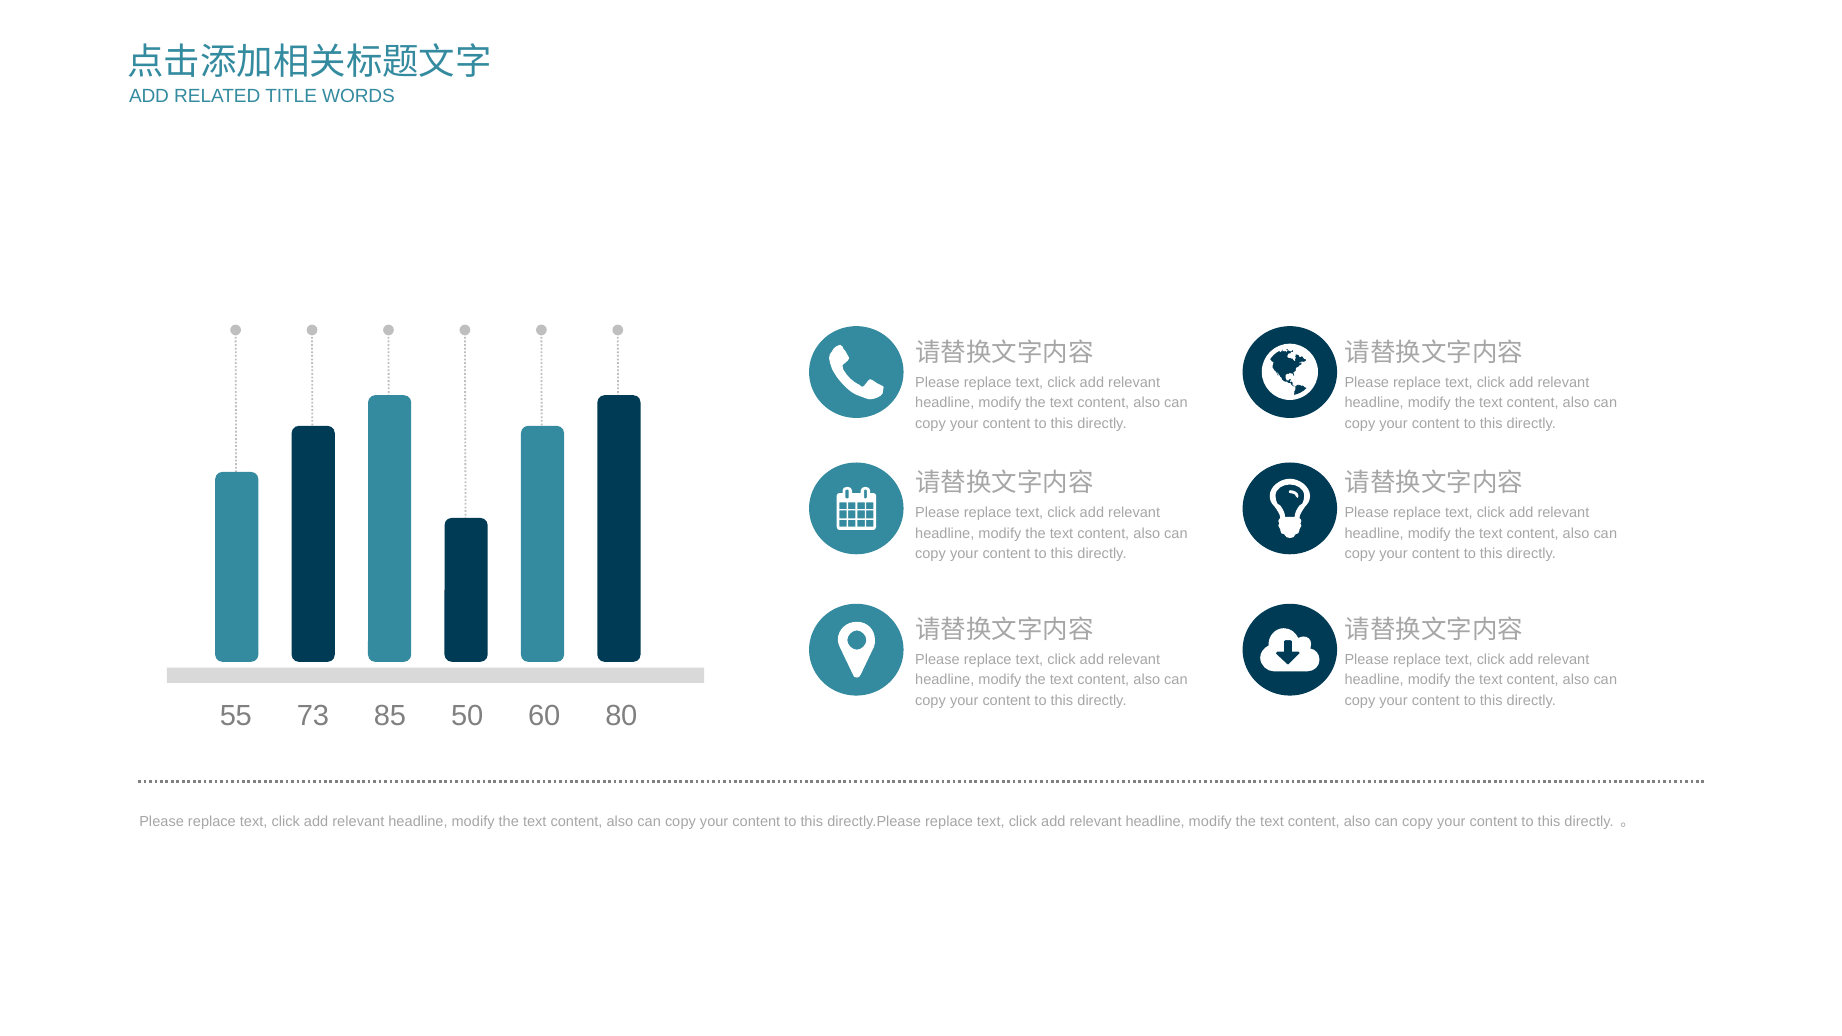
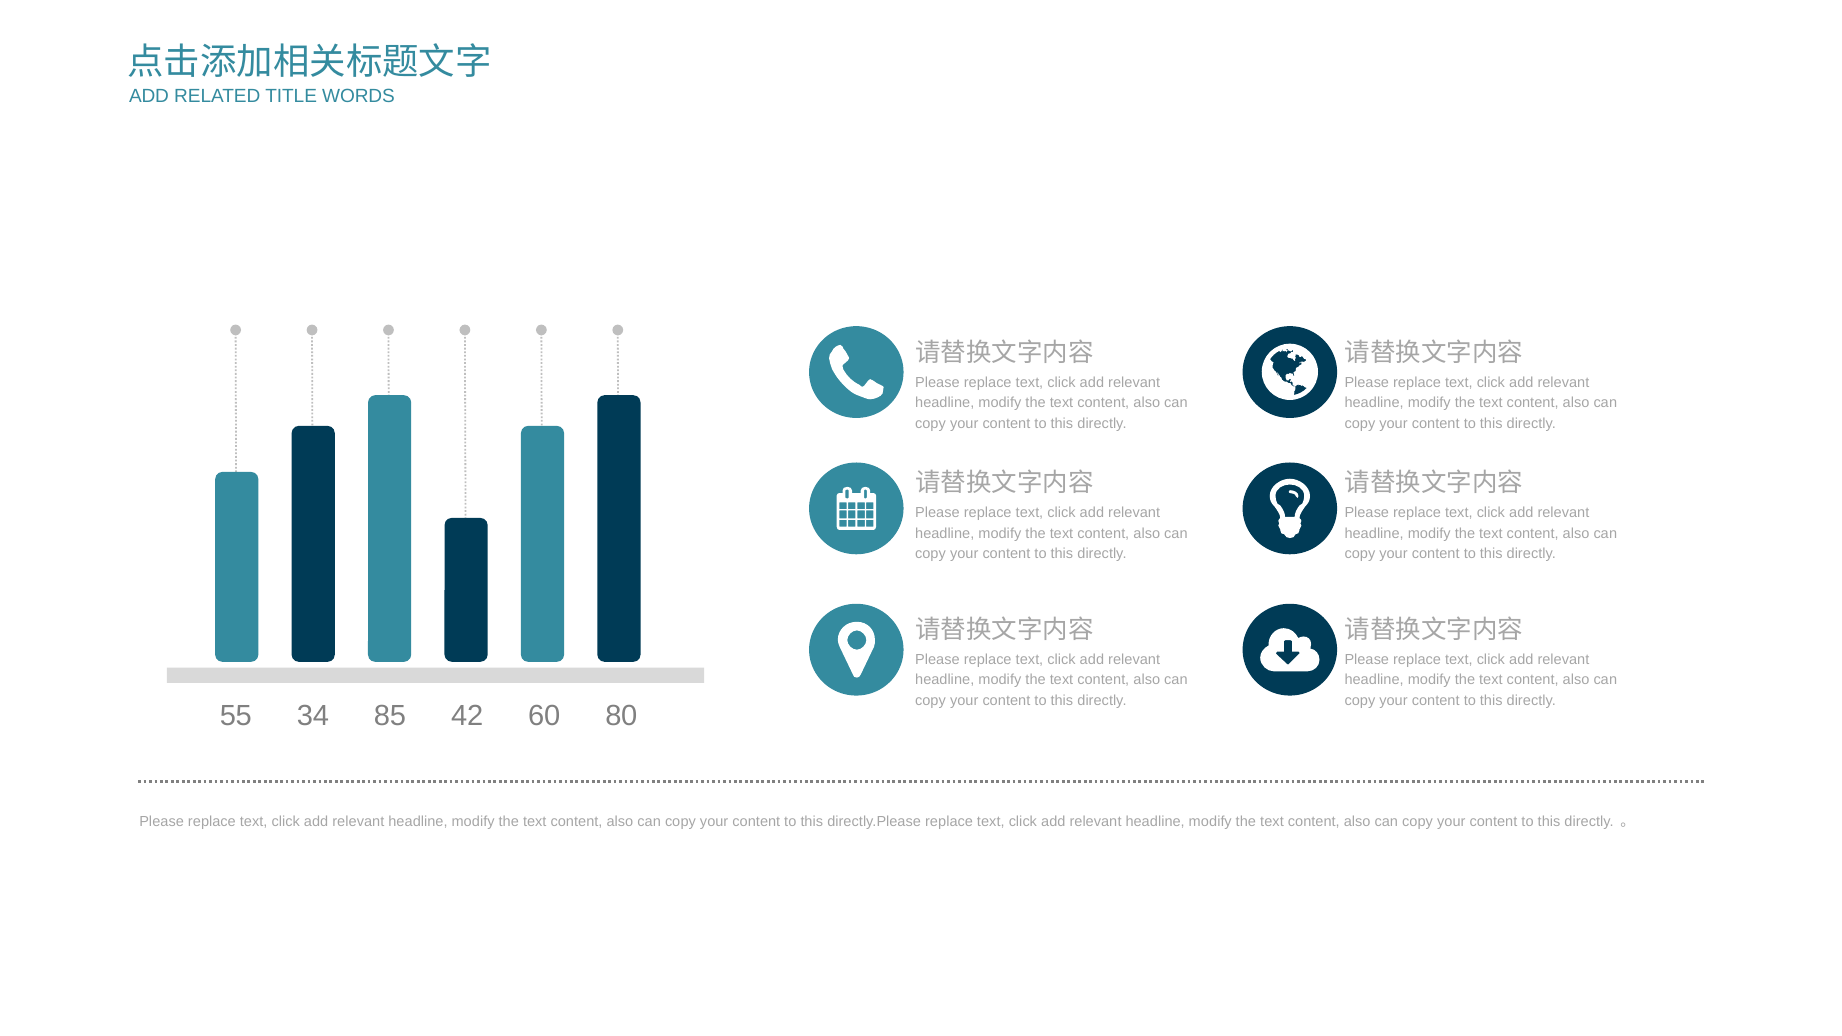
73: 73 -> 34 (313, 715)
50: 50 -> 42 (467, 715)
